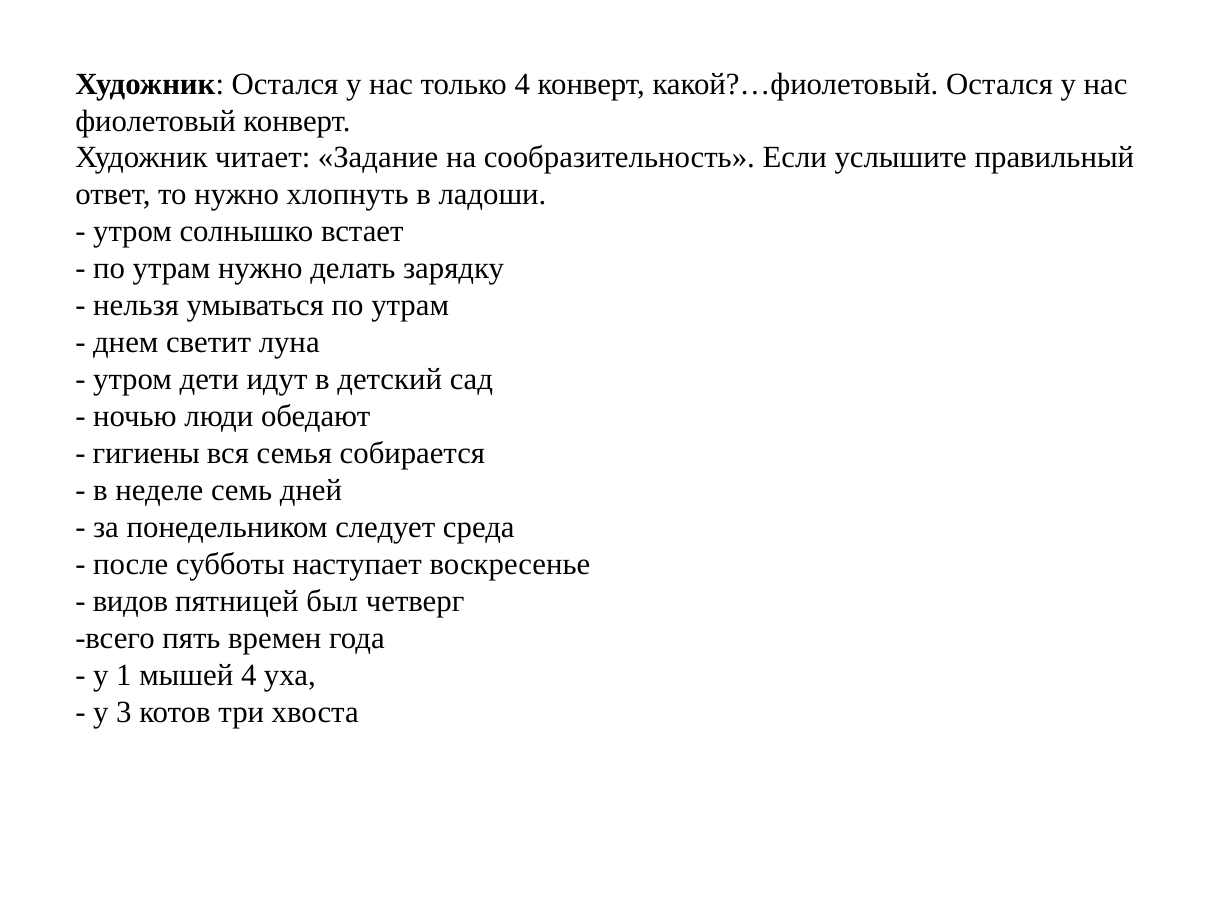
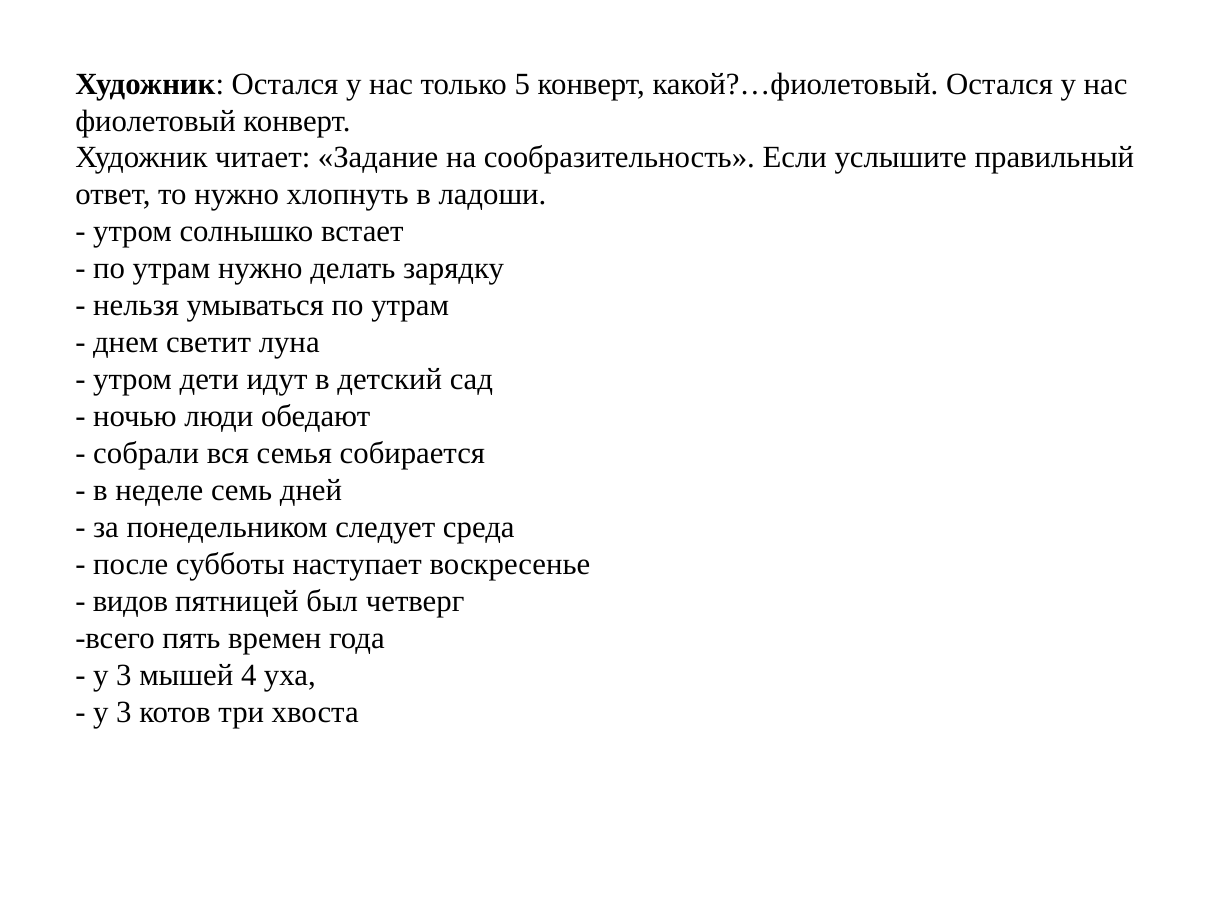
только 4: 4 -> 5 (522, 84)
гигиены: гигиены -> собрали (146, 453)
1: 1 -> 3 (124, 675)
